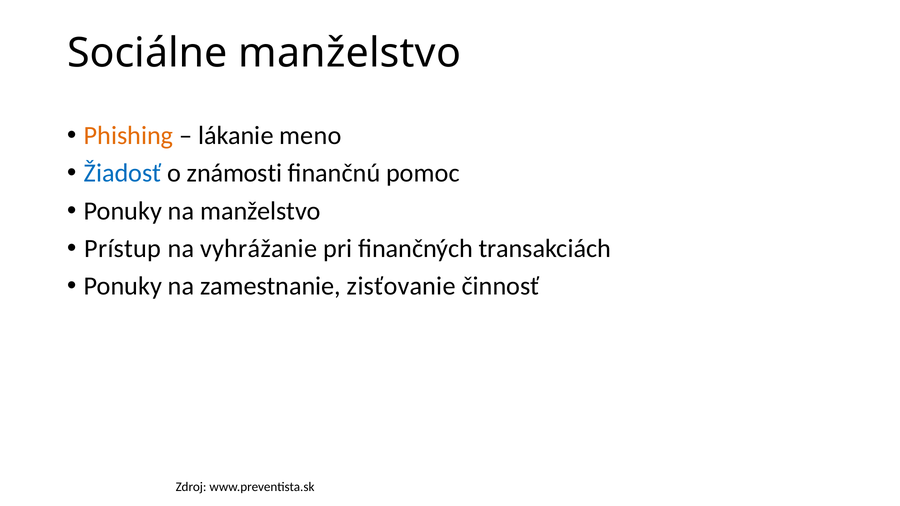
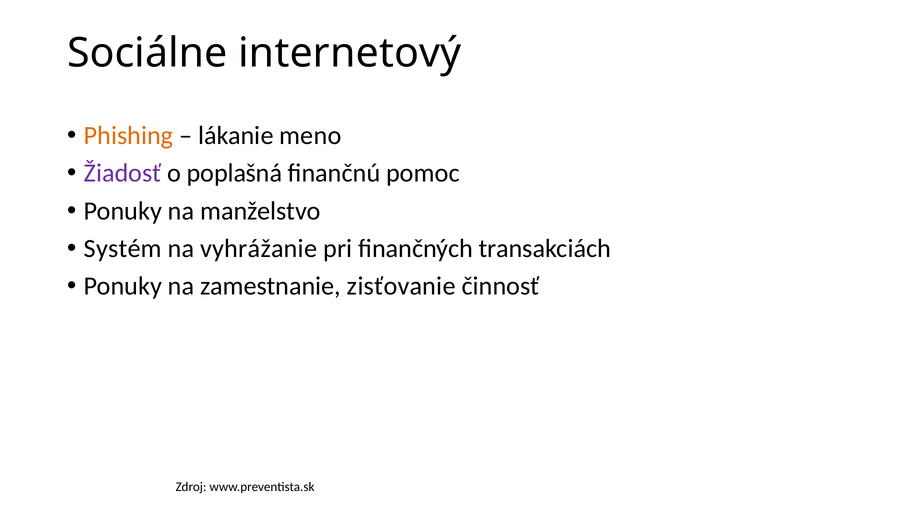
Sociálne manželstvo: manželstvo -> internetový (350, 53)
Žiadosť colour: blue -> purple (123, 173)
známosti: známosti -> poplašná (235, 173)
Prístup: Prístup -> Systém (123, 249)
